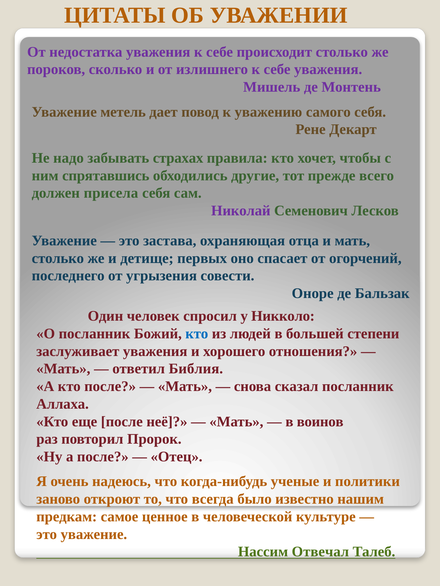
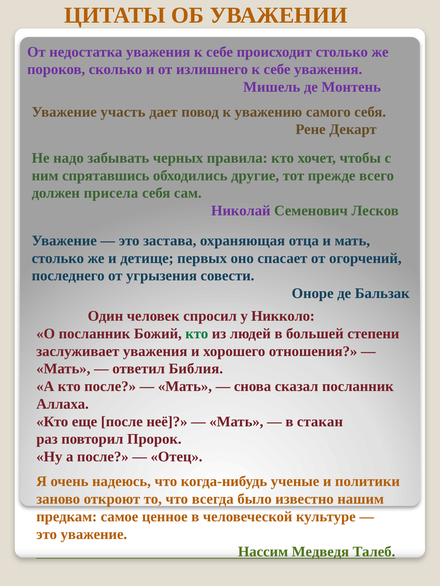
метель: метель -> участь (123, 112)
страхах: страхах -> черных (178, 158)
кто colour: blue -> green (197, 334)
воинов: воинов -> стакан (320, 422)
Отвечал: Отвечал -> Медведя (320, 552)
